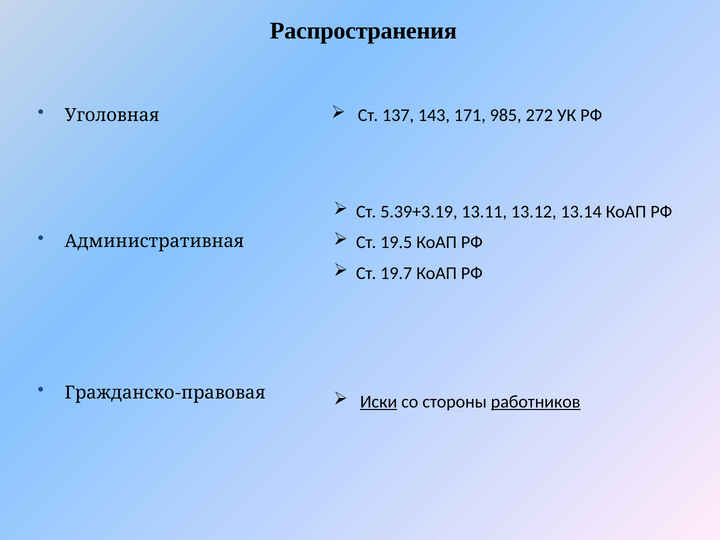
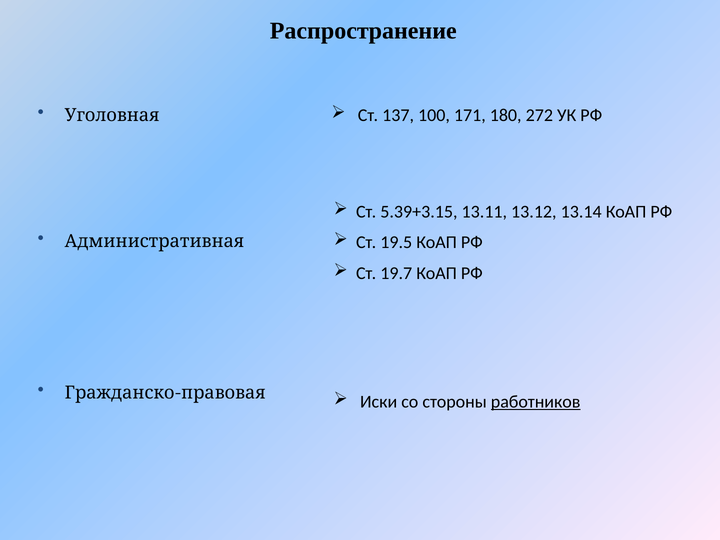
Распространения: Распространения -> Распространение (363, 31)
143: 143 -> 100 (434, 115)
985: 985 -> 180 (506, 115)
5.39+3.19: 5.39+3.19 -> 5.39+3.15 (419, 212)
Иски underline: present -> none (379, 402)
